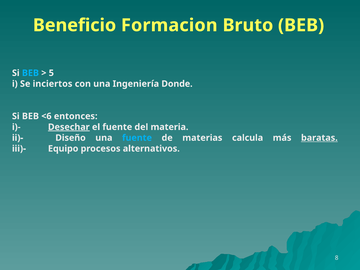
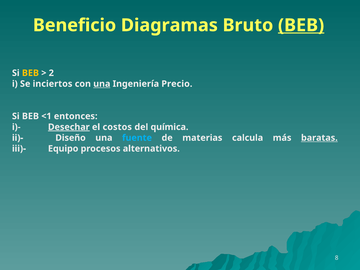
Formacion: Formacion -> Diagramas (169, 25)
BEB underline: none -> present (301, 25)
BEB colour: light blue -> yellow (30, 73)
5: 5 -> 2 (51, 73)
una underline: none -> present (102, 84)
Donde: Donde -> Precio (177, 84)
<6: <6 -> <1 (46, 116)
el fuente: fuente -> costos (117, 127)
materia: materia -> química (169, 127)
